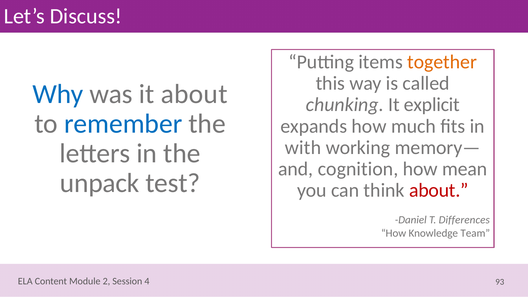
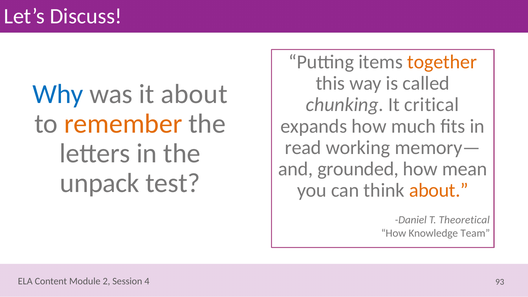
explicit: explicit -> critical (432, 105)
remember colour: blue -> orange (123, 124)
with: with -> read (303, 148)
cognition: cognition -> grounded (358, 169)
about colour: red -> orange (439, 190)
Differences: Differences -> Theoretical (464, 220)
